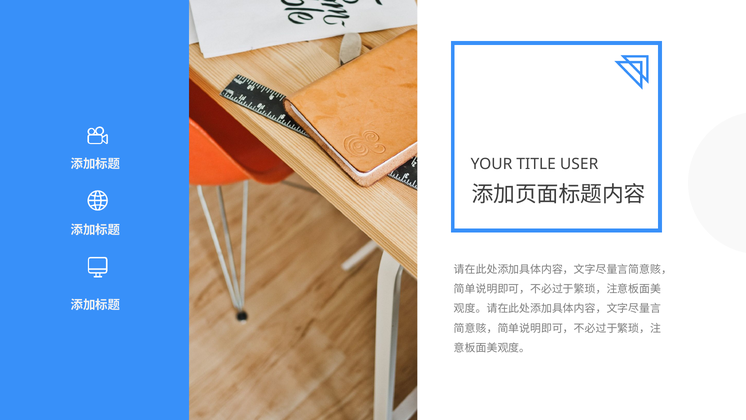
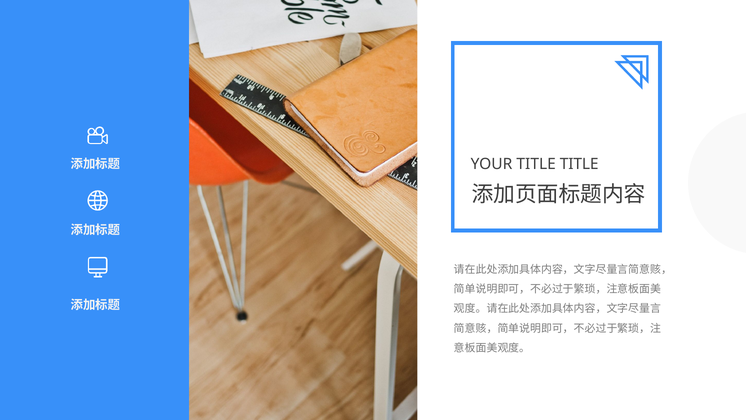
TITLE USER: USER -> TITLE (579, 164)
